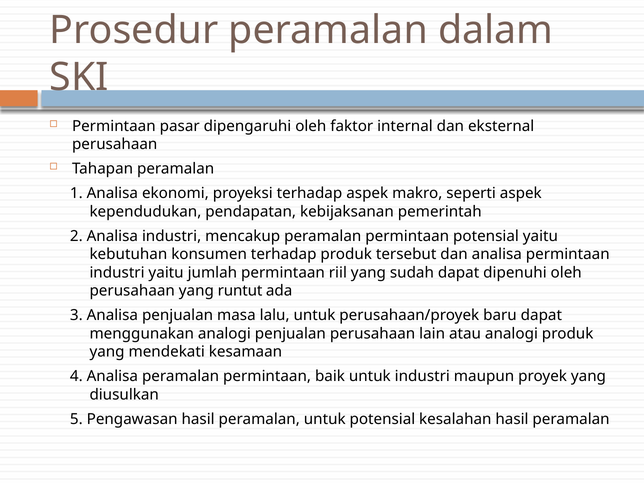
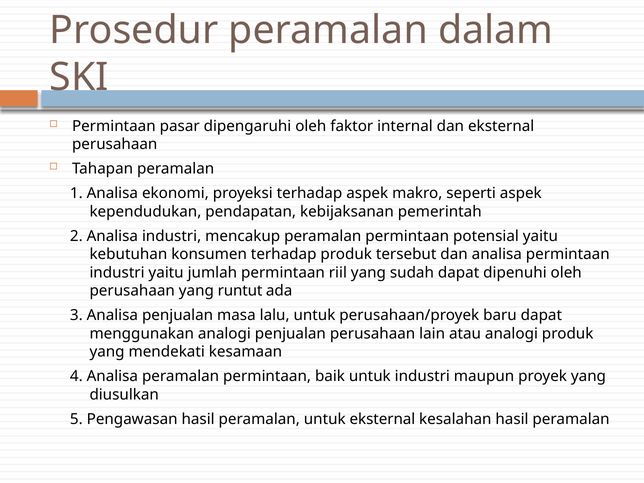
untuk potensial: potensial -> eksternal (382, 419)
